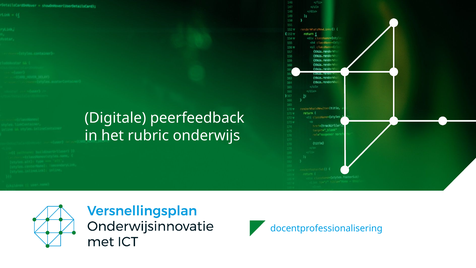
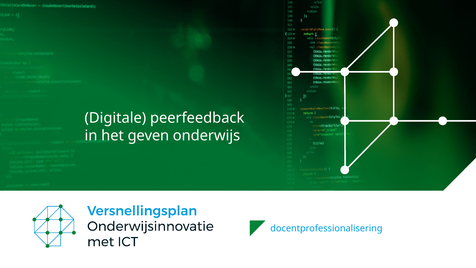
rubric: rubric -> geven (148, 135)
